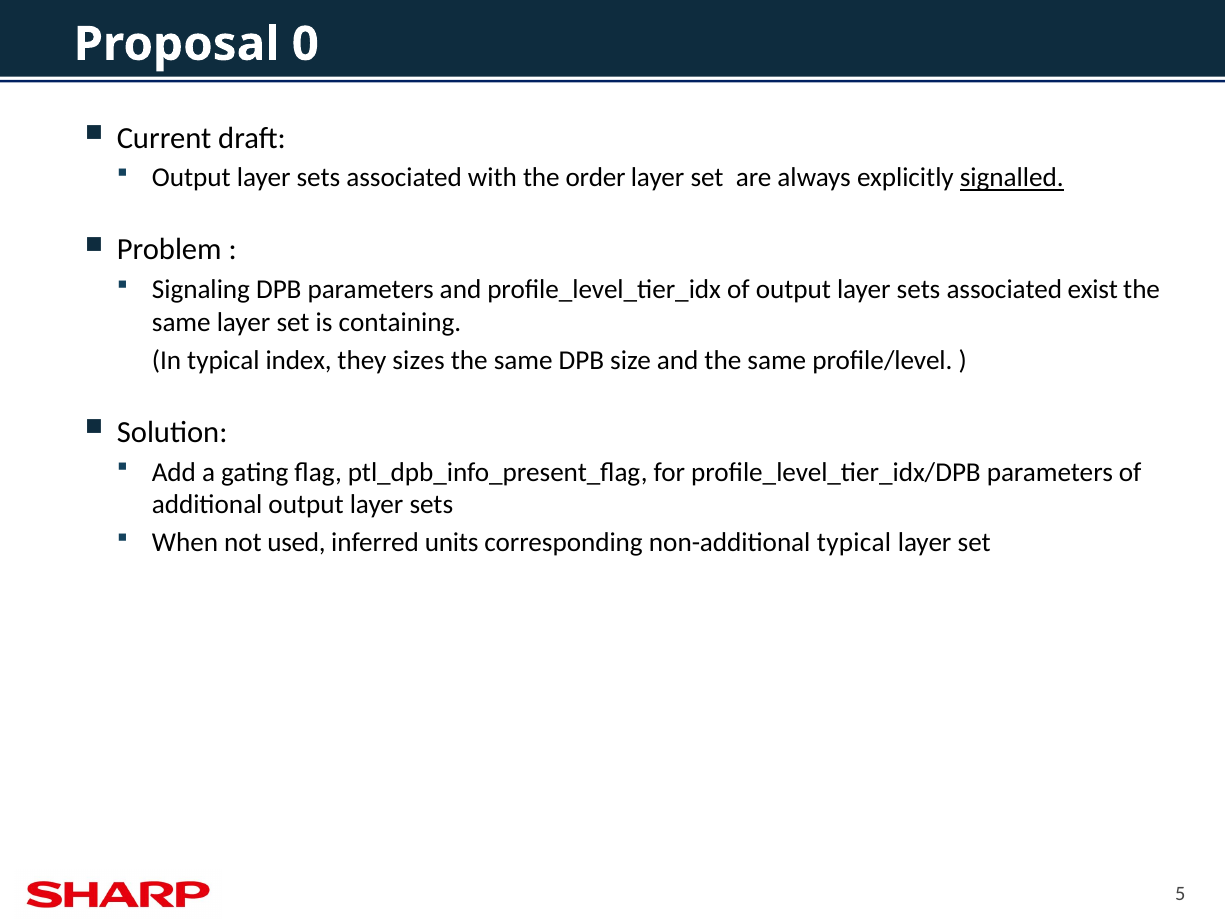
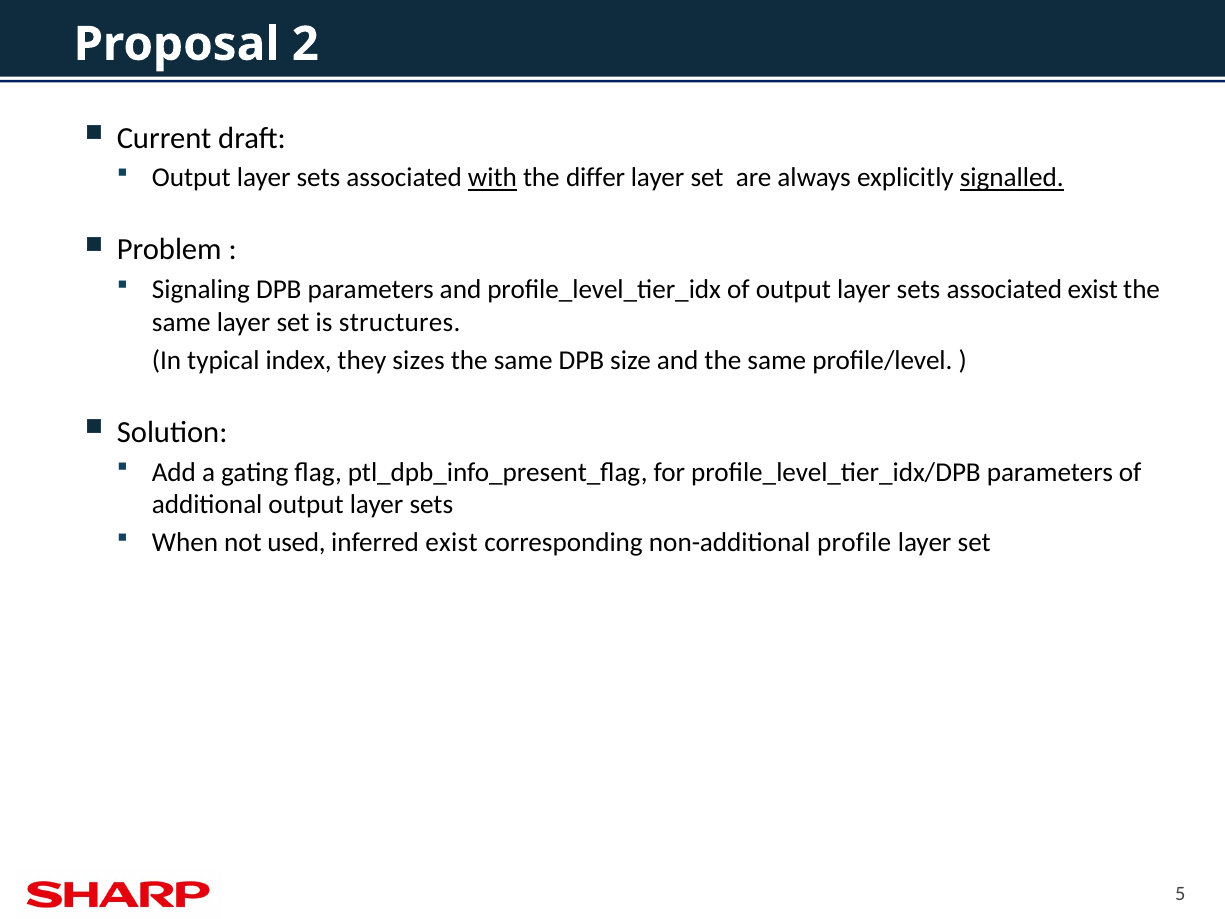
0: 0 -> 2 (305, 44)
with underline: none -> present (492, 178)
order: order -> differ (596, 178)
containing: containing -> structures (400, 322)
inferred units: units -> exist (451, 543)
non-additional typical: typical -> profile (854, 543)
